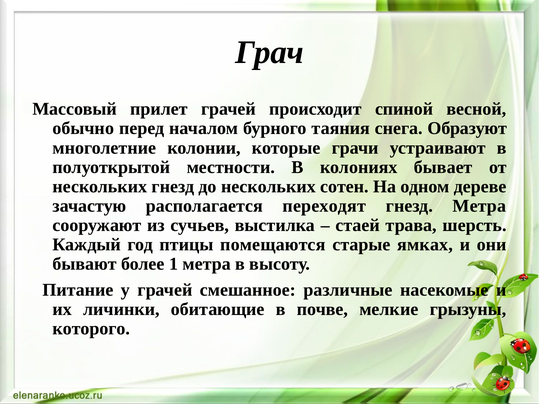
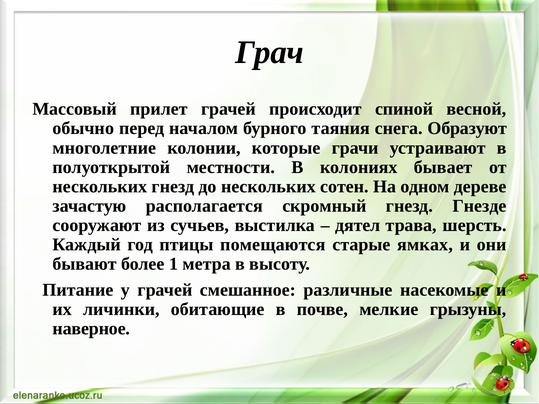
переходят: переходят -> скромный (324, 206)
гнезд Метра: Метра -> Гнезде (479, 206)
стаей: стаей -> дятел (358, 225)
которого: которого -> наверное (91, 329)
